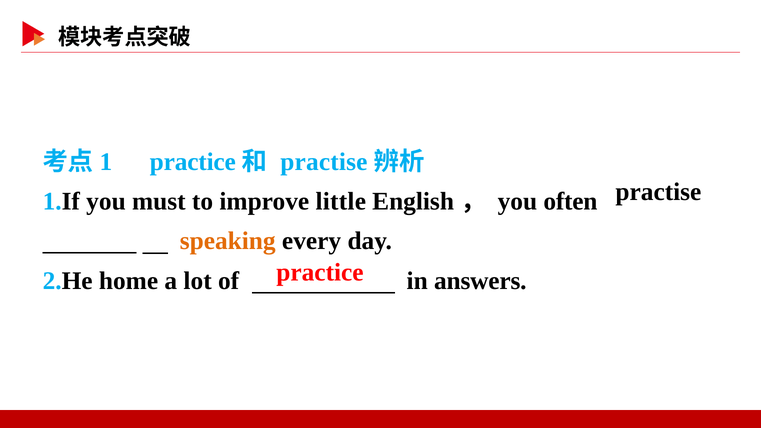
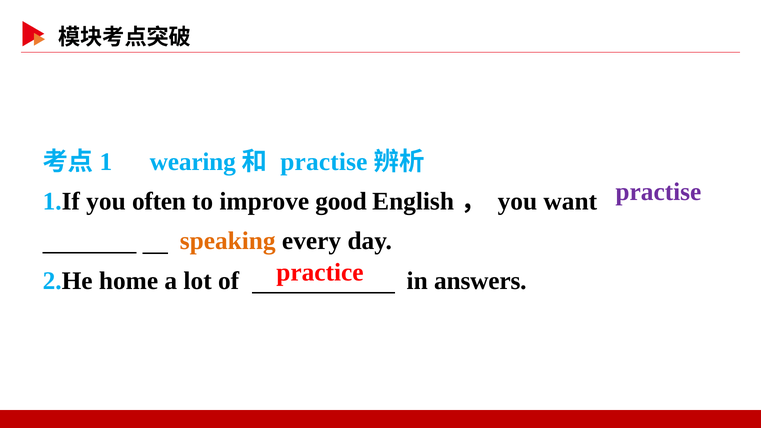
practice: practice -> wearing (193, 162)
practise colour: black -> purple (658, 192)
must: must -> often (159, 202)
little: little -> good (341, 202)
often: often -> want (570, 202)
